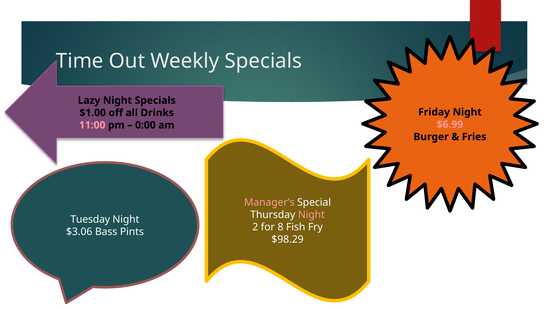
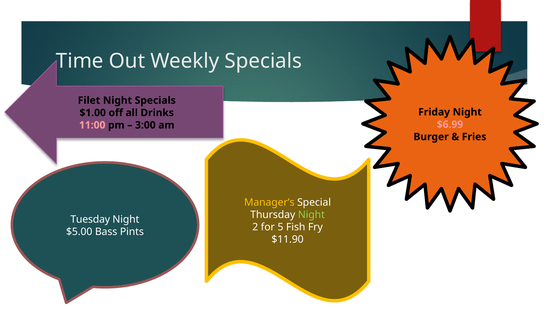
Lazy: Lazy -> Filet (89, 100)
0:00: 0:00 -> 3:00 (145, 125)
Manager’s colour: pink -> yellow (269, 202)
Night colour: pink -> light green (311, 215)
8: 8 -> 5 (280, 227)
$3.06: $3.06 -> $5.00 (79, 232)
$98.29: $98.29 -> $11.90 (288, 239)
